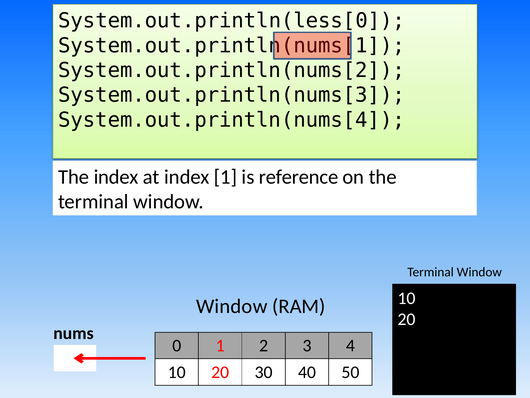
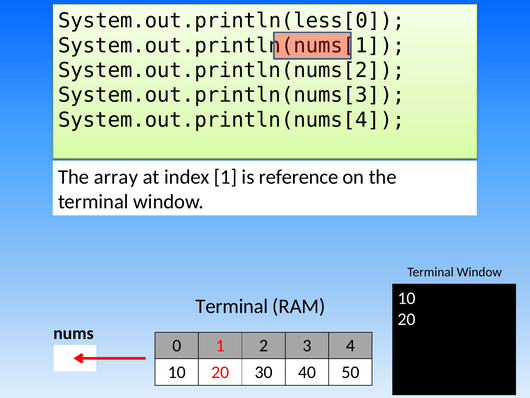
The index: index -> array (116, 177)
Window: Window -> Terminal (232, 306)
